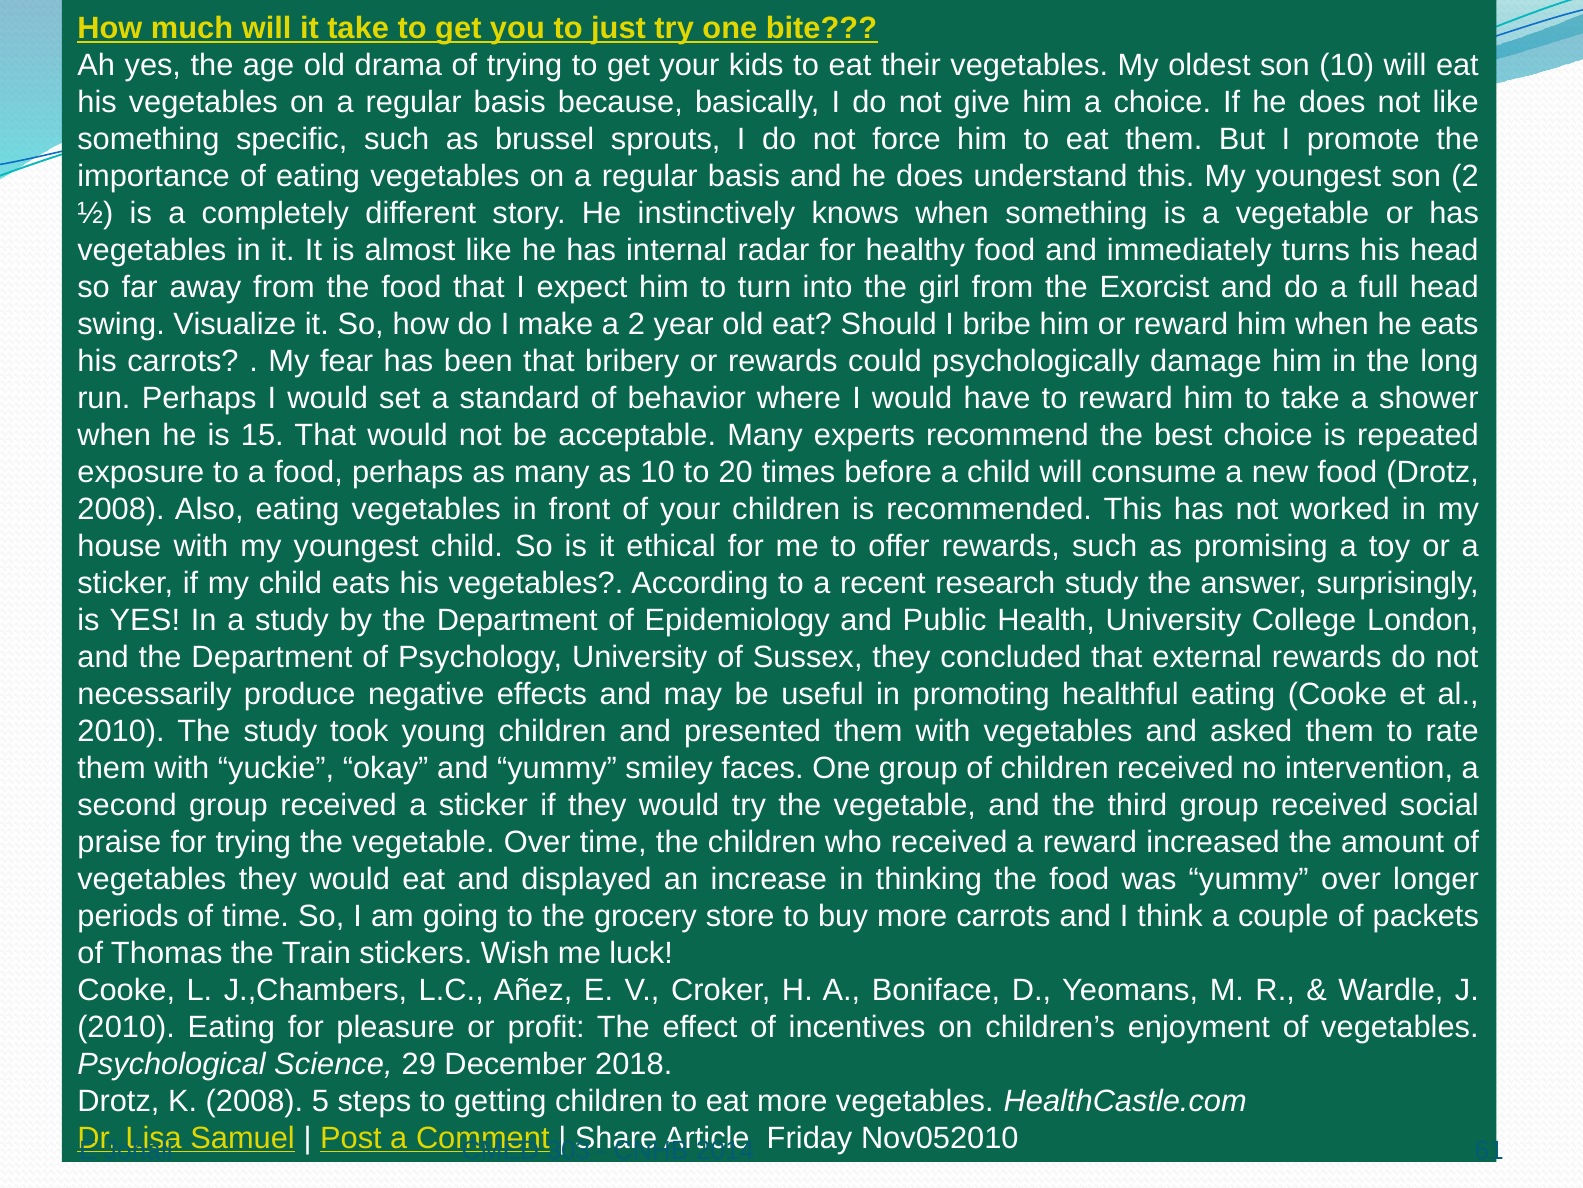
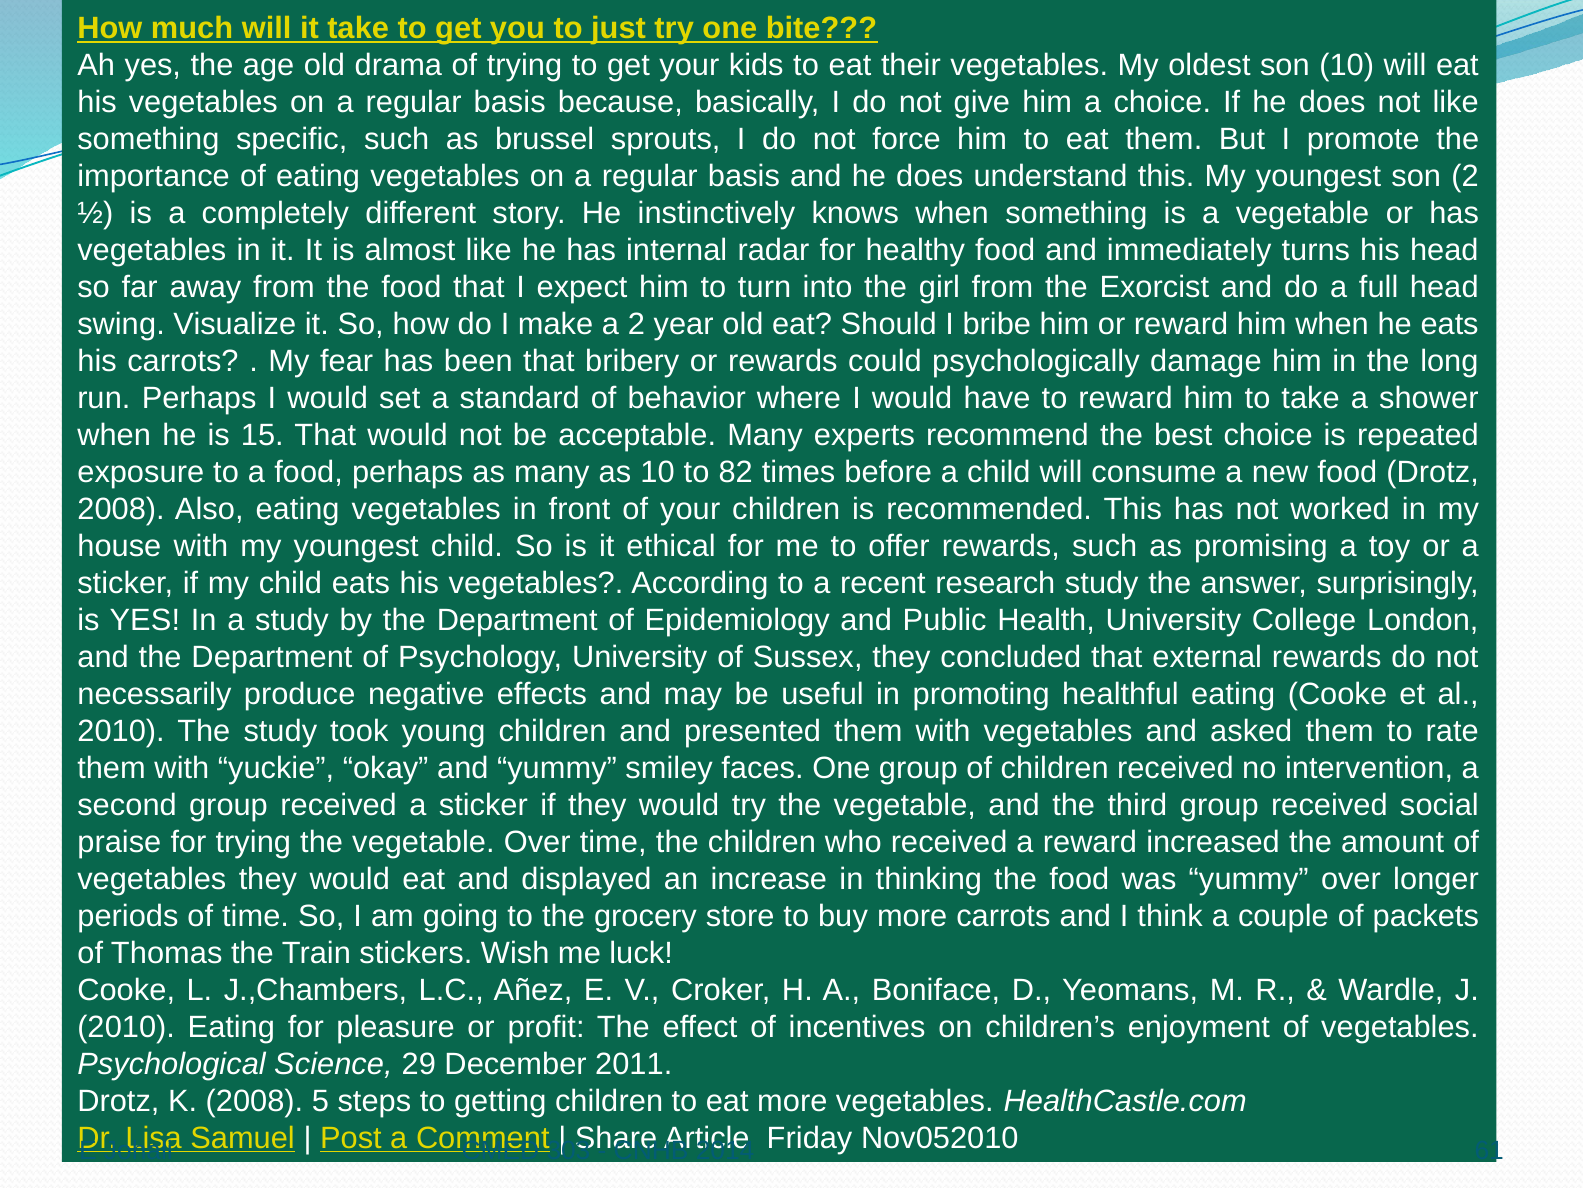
20: 20 -> 82 (736, 472)
2018: 2018 -> 2011 (634, 1063)
